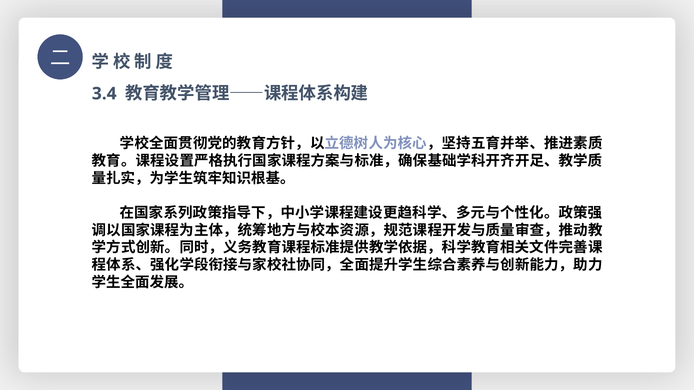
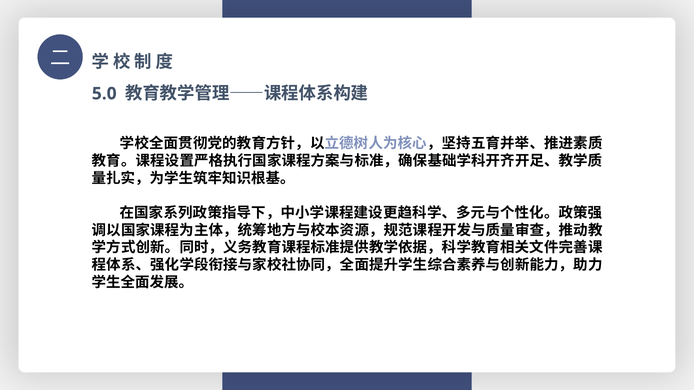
3.4: 3.4 -> 5.0 (104, 94)
